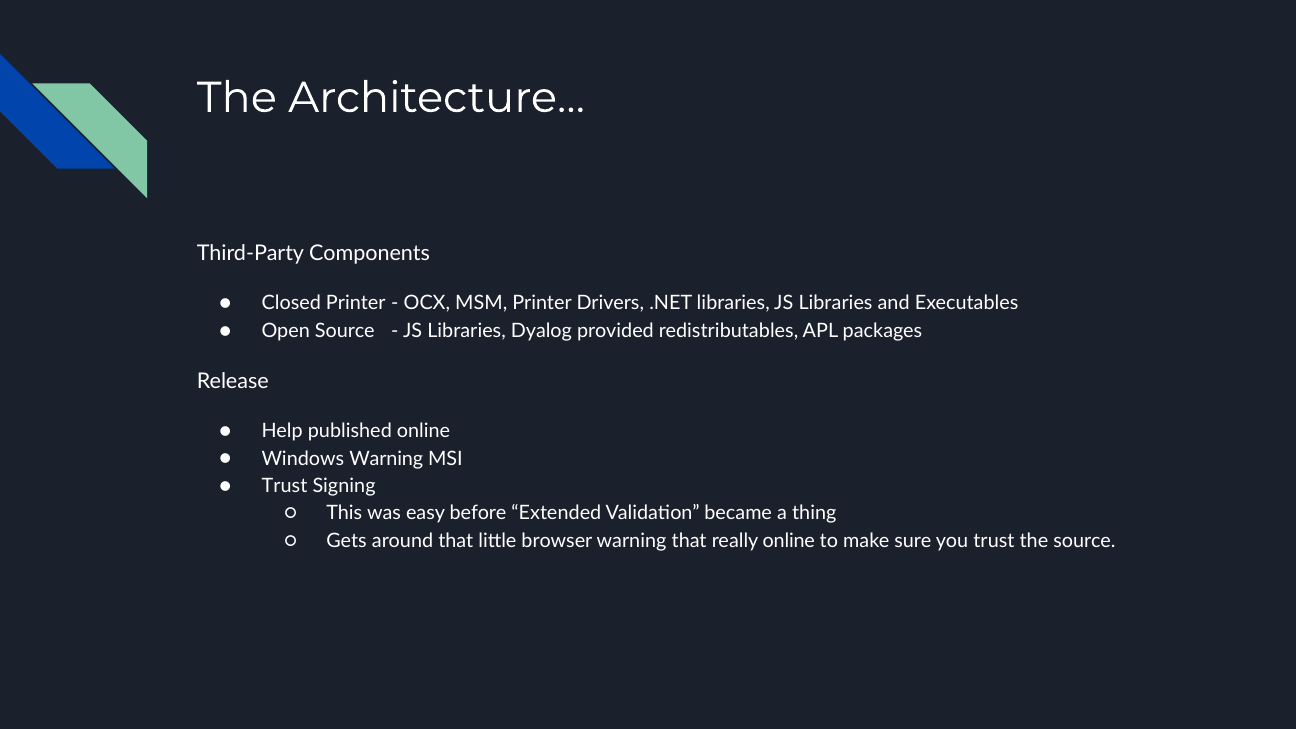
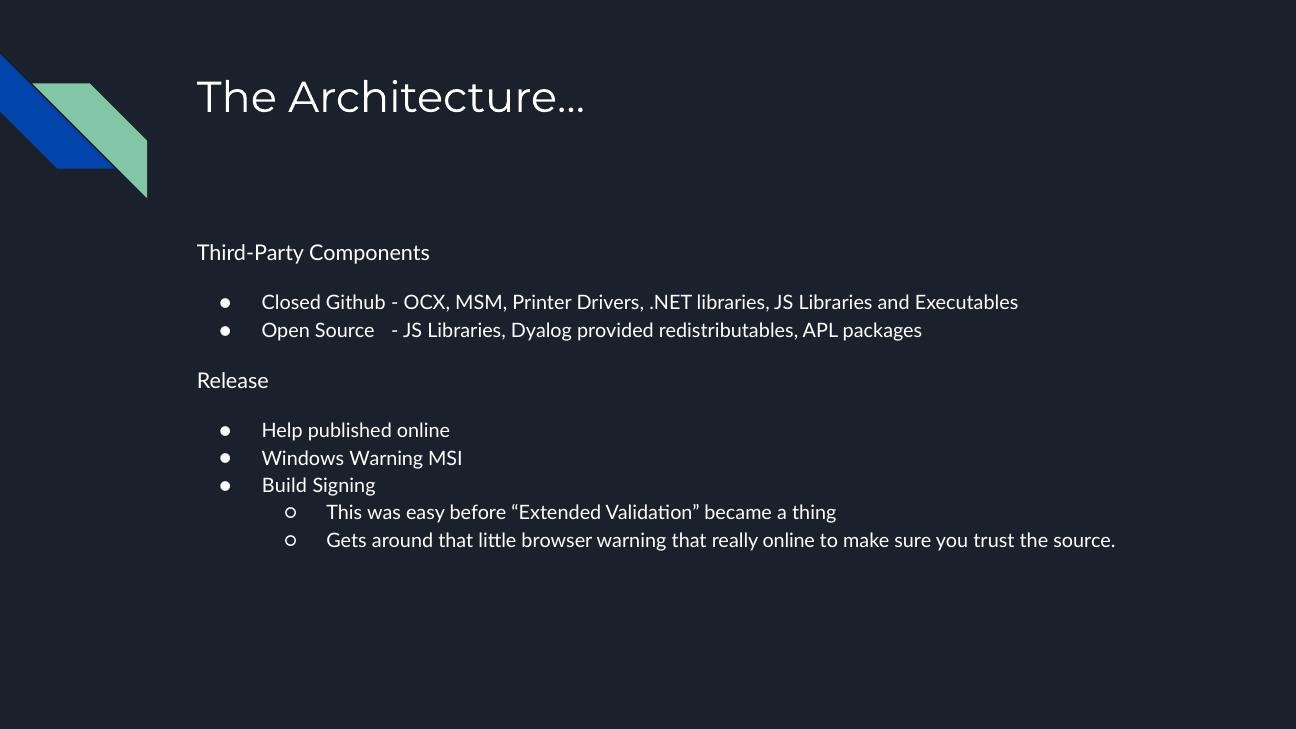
Closed Printer: Printer -> Github (356, 303)
Trust: Trust -> Build (284, 486)
